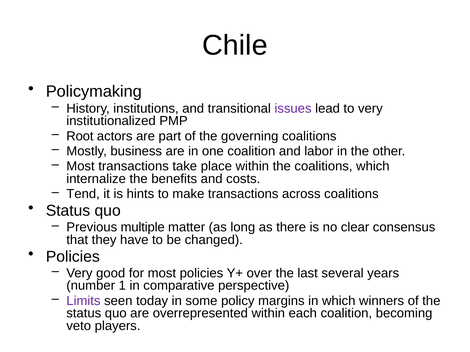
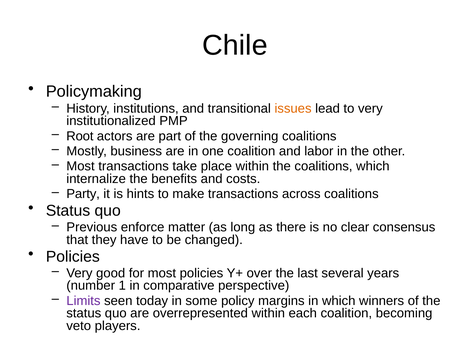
issues colour: purple -> orange (293, 109)
Tend: Tend -> Party (83, 194)
multiple: multiple -> enforce (143, 228)
